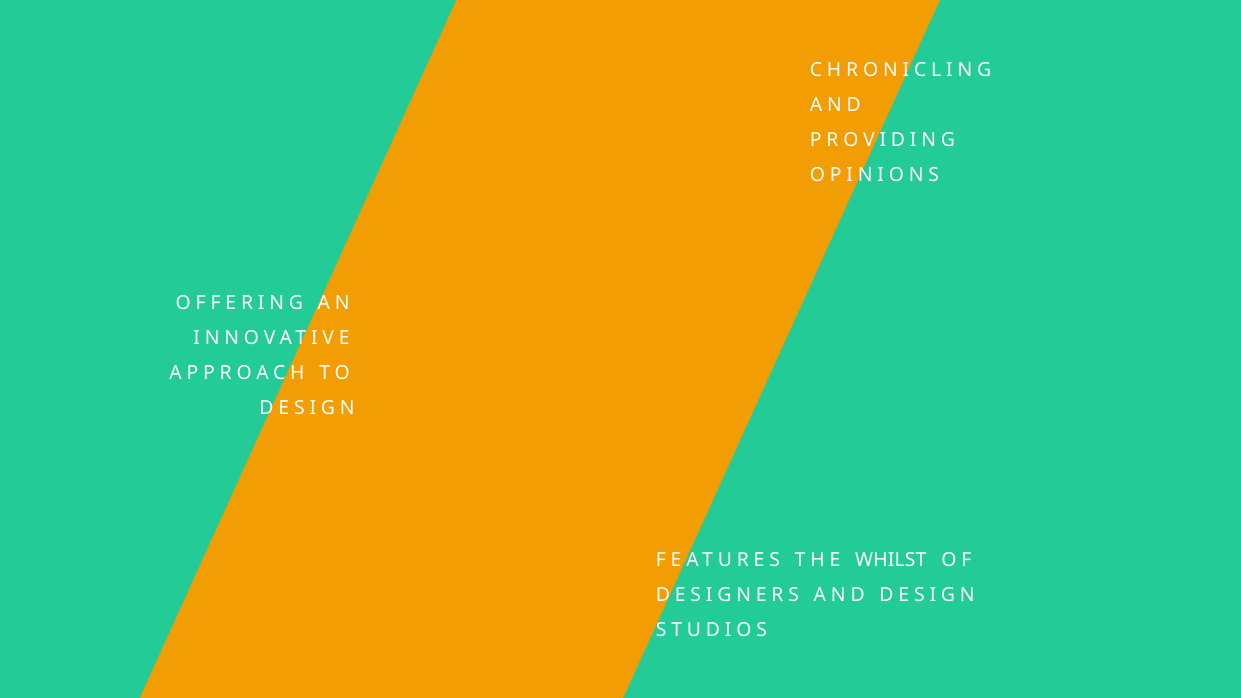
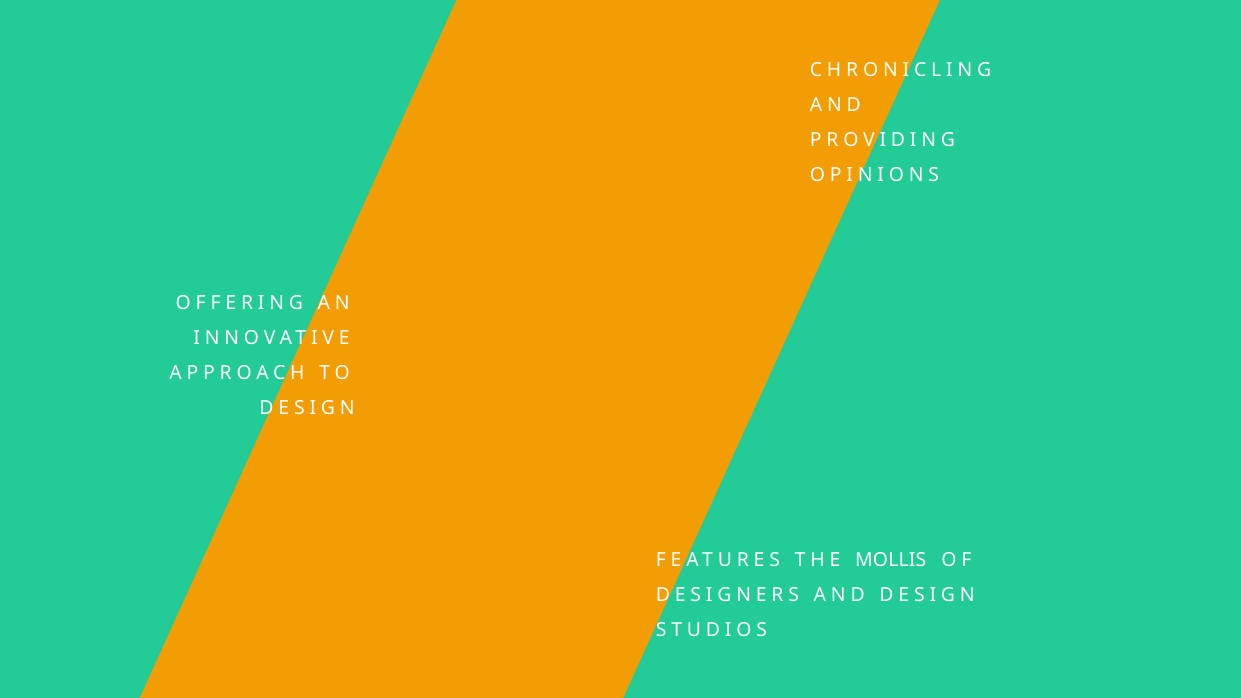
WHILST: WHILST -> MOLLIS (891, 560)
